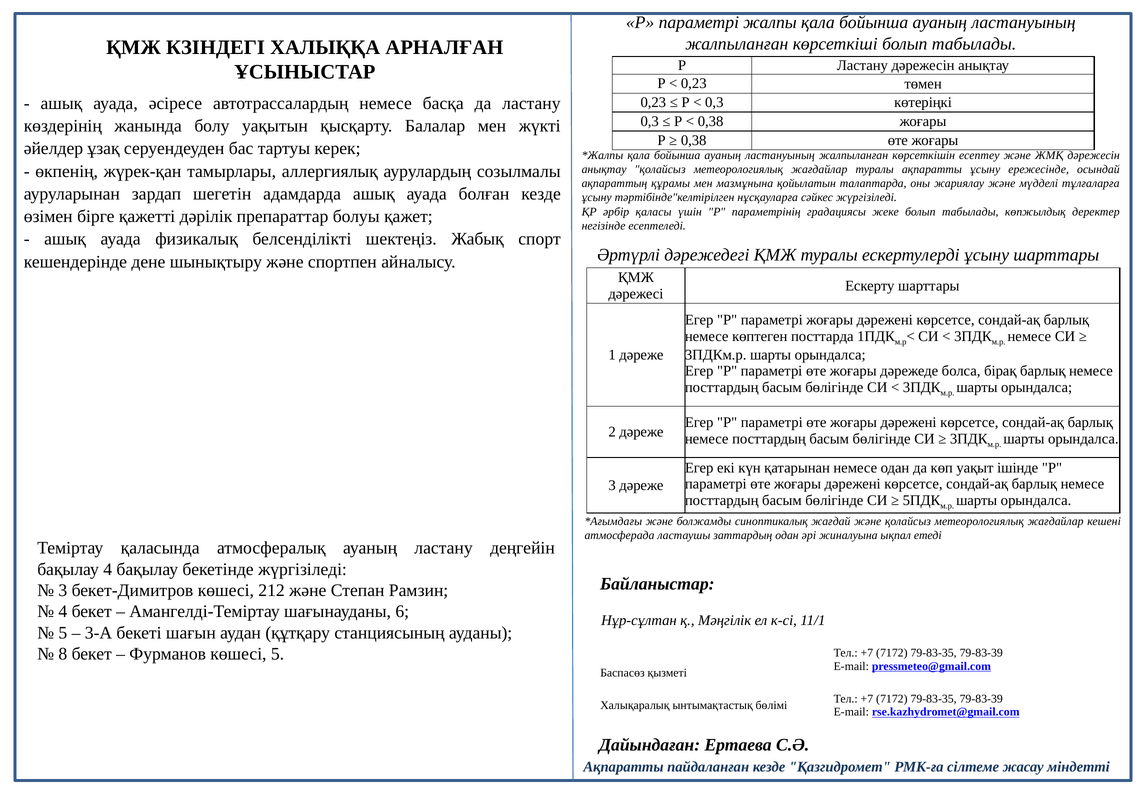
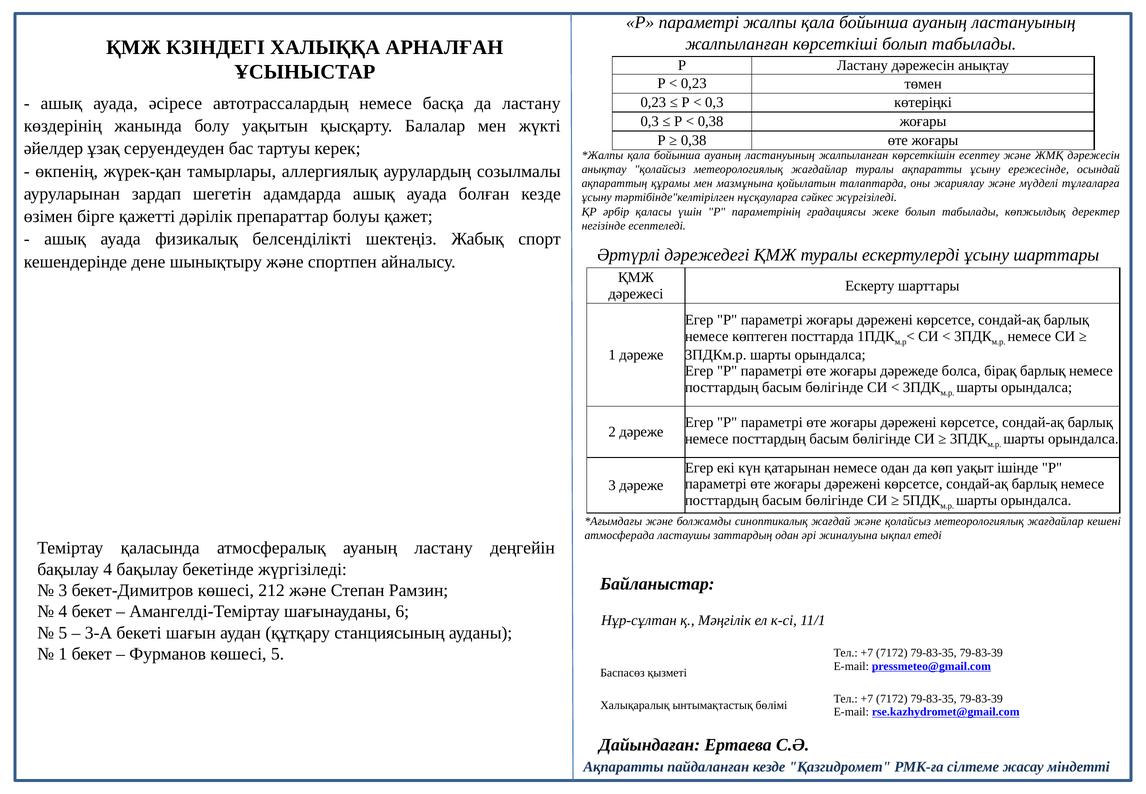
8: 8 -> 1 (63, 653)
